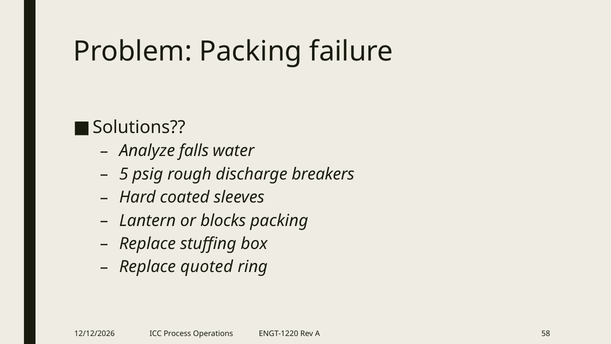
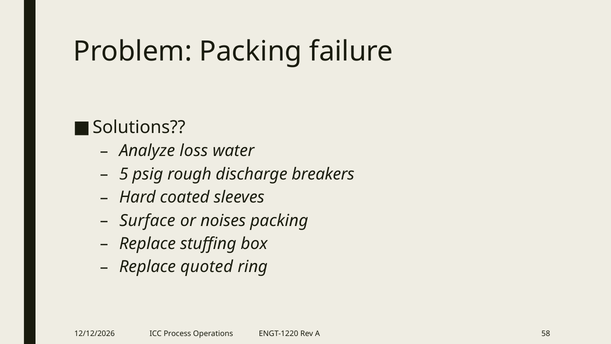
falls: falls -> loss (194, 151)
Lantern: Lantern -> Surface (147, 220)
blocks: blocks -> noises (223, 220)
